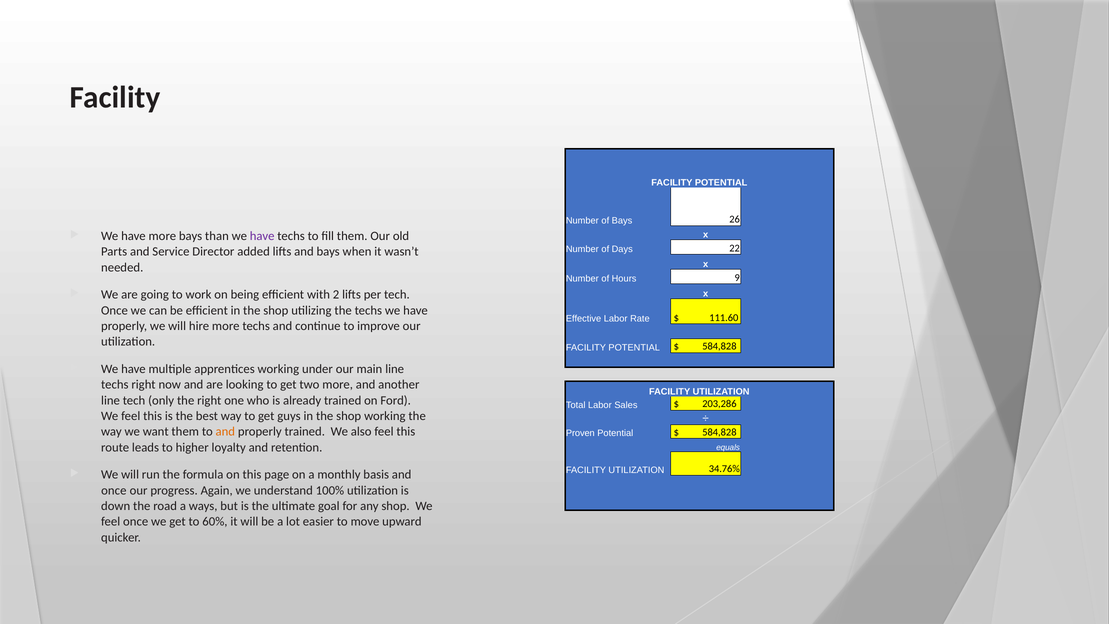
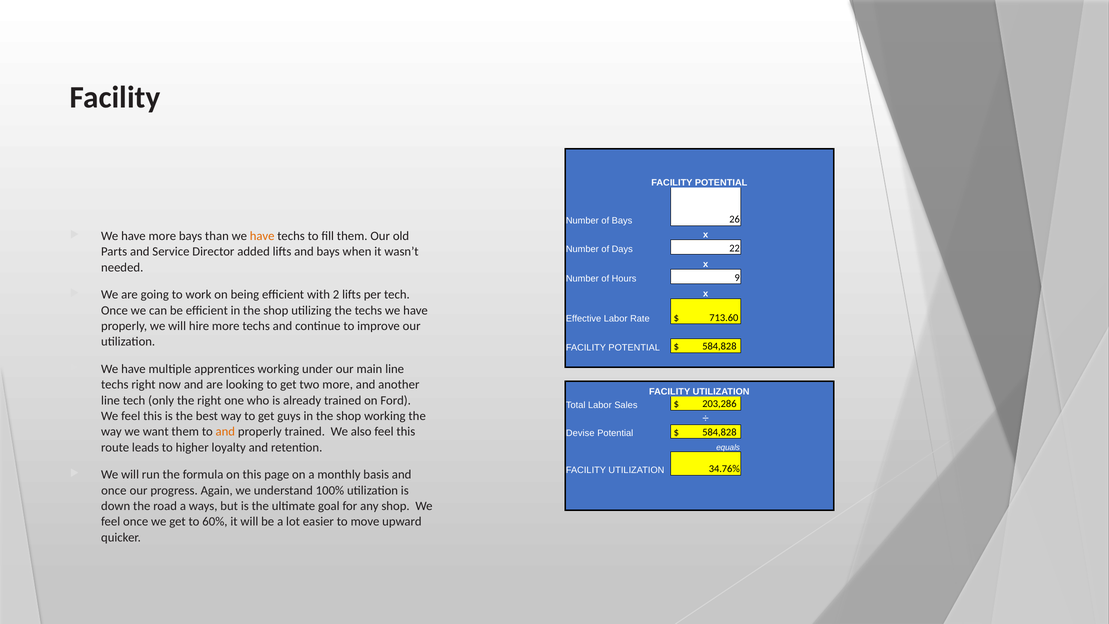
have colour: purple -> orange (262, 236)
111.60: 111.60 -> 713.60 (724, 318)
Proven: Proven -> Devise (580, 433)
